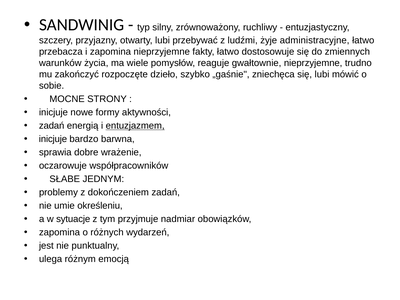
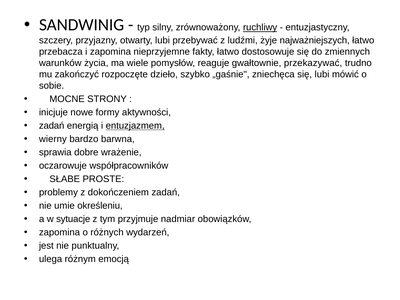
ruchliwy underline: none -> present (260, 28)
administracyjne: administracyjne -> najważniejszych (315, 40)
gwałtownie nieprzyjemne: nieprzyjemne -> przekazywać (313, 63)
inicjuje: inicjuje -> wierny (53, 139)
JEDNYM: JEDNYM -> PROSTE (103, 179)
